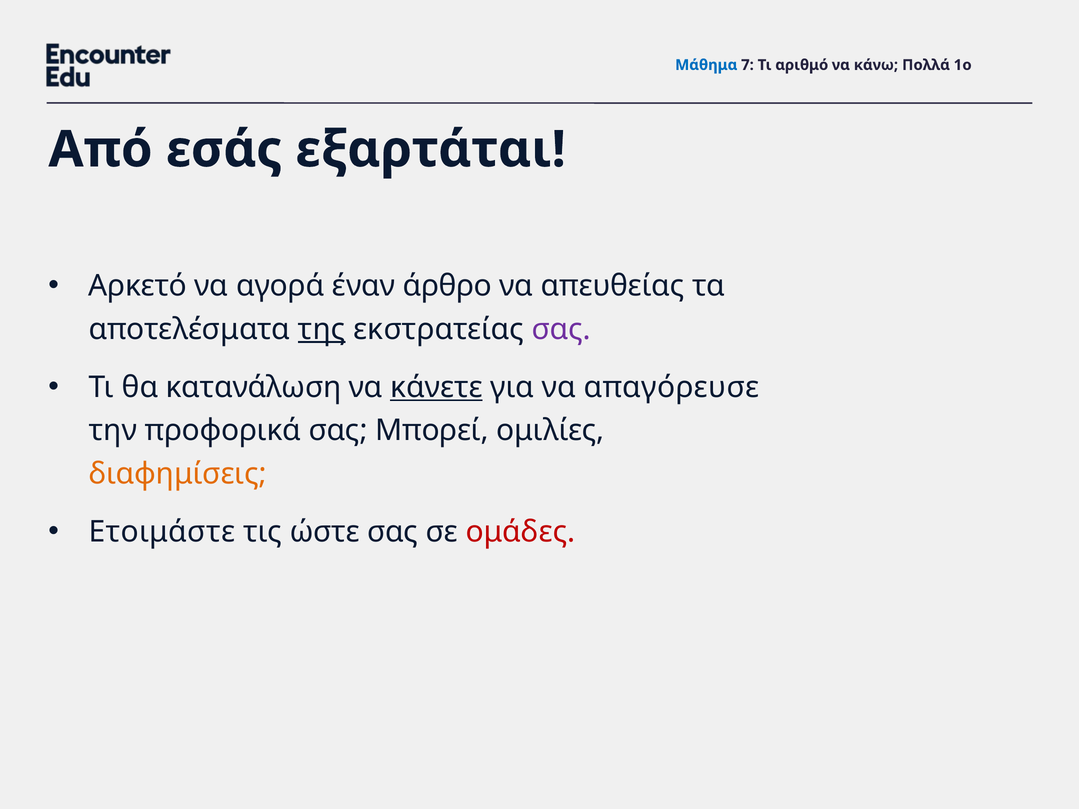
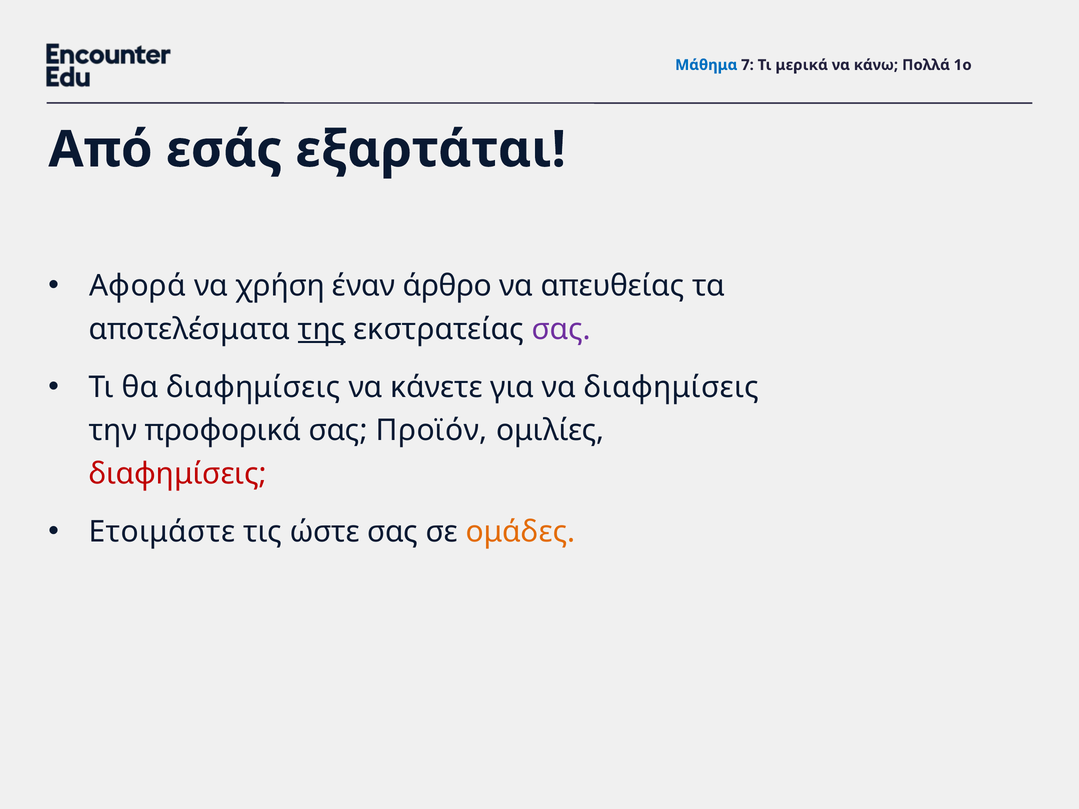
αριθμό: αριθμό -> μερικά (802, 65)
Αρκετό: Αρκετό -> Αφορά (137, 286)
αγορά: αγορά -> χρήση (280, 286)
θα κατανάλωση: κατανάλωση -> διαφημίσεις (253, 388)
κάνετε underline: present -> none (436, 388)
να απαγόρευσε: απαγόρευσε -> διαφημίσεις (671, 388)
Μπορεί: Μπορεί -> Προϊόν (432, 431)
διαφημίσεις colour: orange -> red (178, 474)
ομάδες colour: red -> orange (520, 532)
